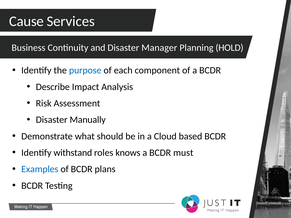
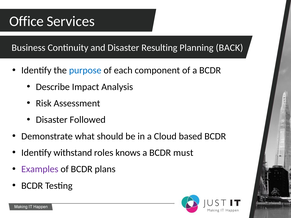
Cause: Cause -> Office (26, 21)
Manager: Manager -> Resulting (159, 48)
HOLD: HOLD -> BACK (229, 48)
Manually: Manually -> Followed (88, 120)
Examples colour: blue -> purple (40, 169)
